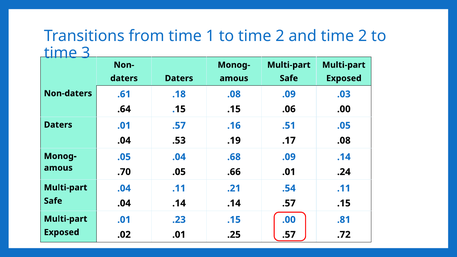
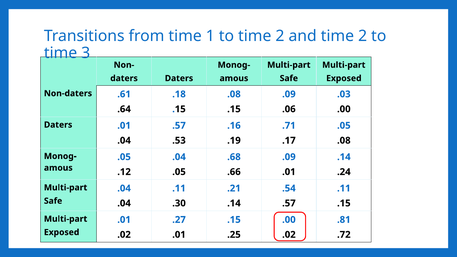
.51: .51 -> .71 (289, 126)
.70: .70 -> .12 (124, 172)
.14: .14 -> .30 (179, 203)
.23: .23 -> .27 (179, 220)
.57: .57 -> .02 (289, 235)
